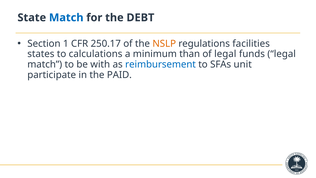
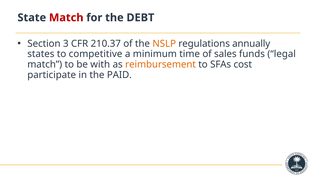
Match colour: blue -> red (66, 18)
1: 1 -> 3 (66, 44)
250.17: 250.17 -> 210.37 (106, 44)
facilities: facilities -> annually (251, 44)
calculations: calculations -> competitive (96, 54)
than: than -> time (190, 54)
of legal: legal -> sales (225, 54)
reimbursement colour: blue -> orange (161, 64)
unit: unit -> cost (243, 64)
